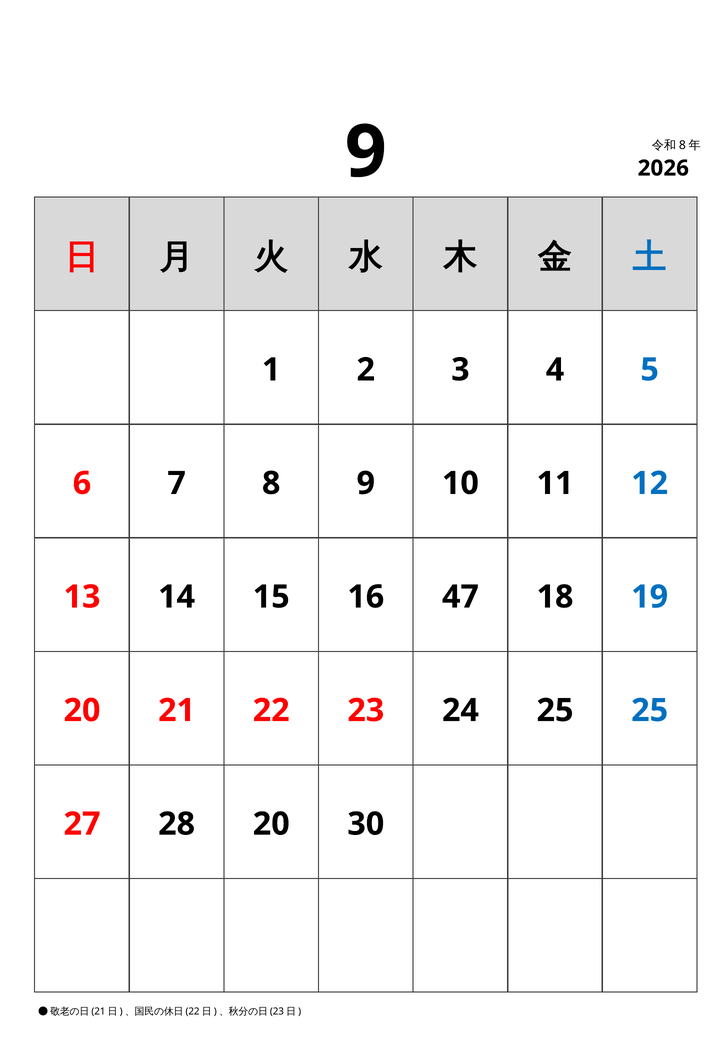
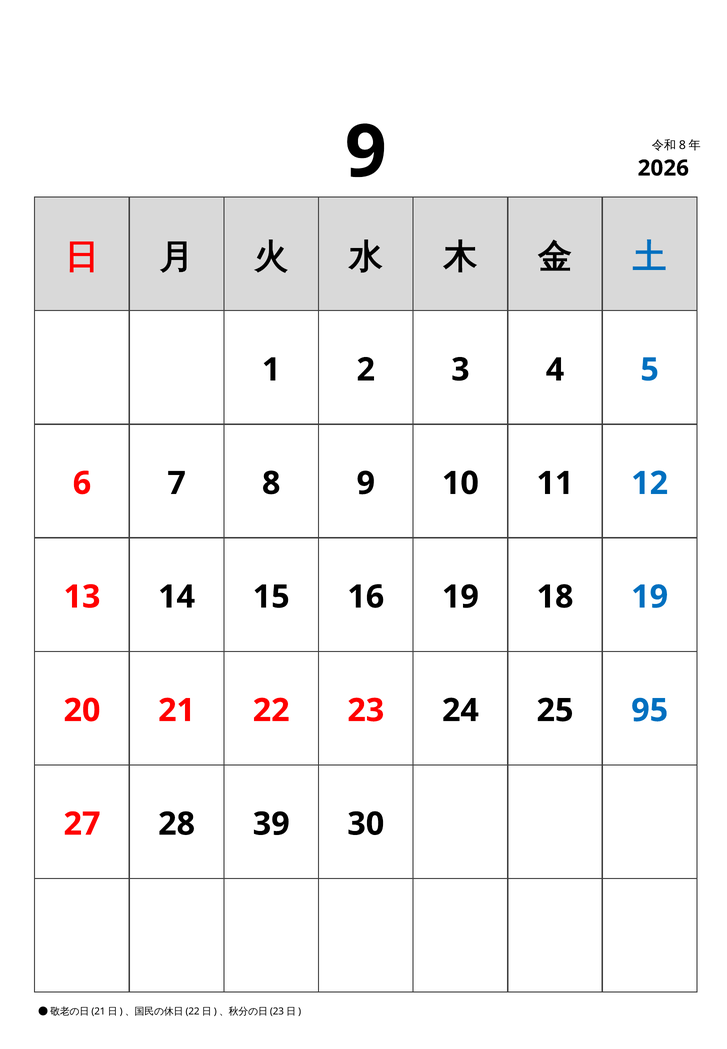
16 47: 47 -> 19 (460, 597)
25 25: 25 -> 95 (650, 711)
28 20: 20 -> 39 (271, 825)
